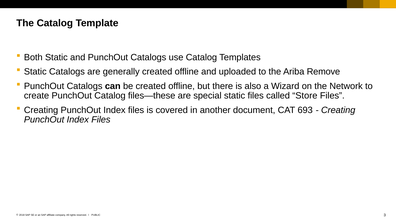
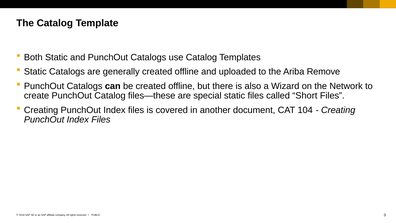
Store: Store -> Short (305, 96)
693: 693 -> 104 (305, 110)
